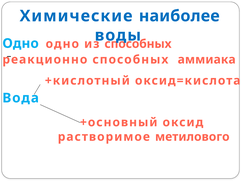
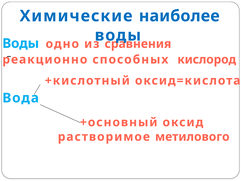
Одно: Одно -> Воды (21, 43)
из способных: способных -> сравнения (138, 44)
аммиака: аммиака -> кислород (207, 59)
